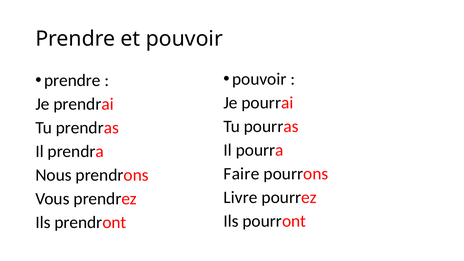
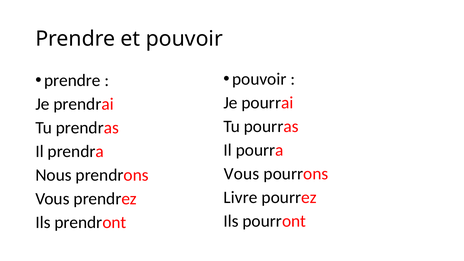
Faire: Faire -> Vous (241, 174)
